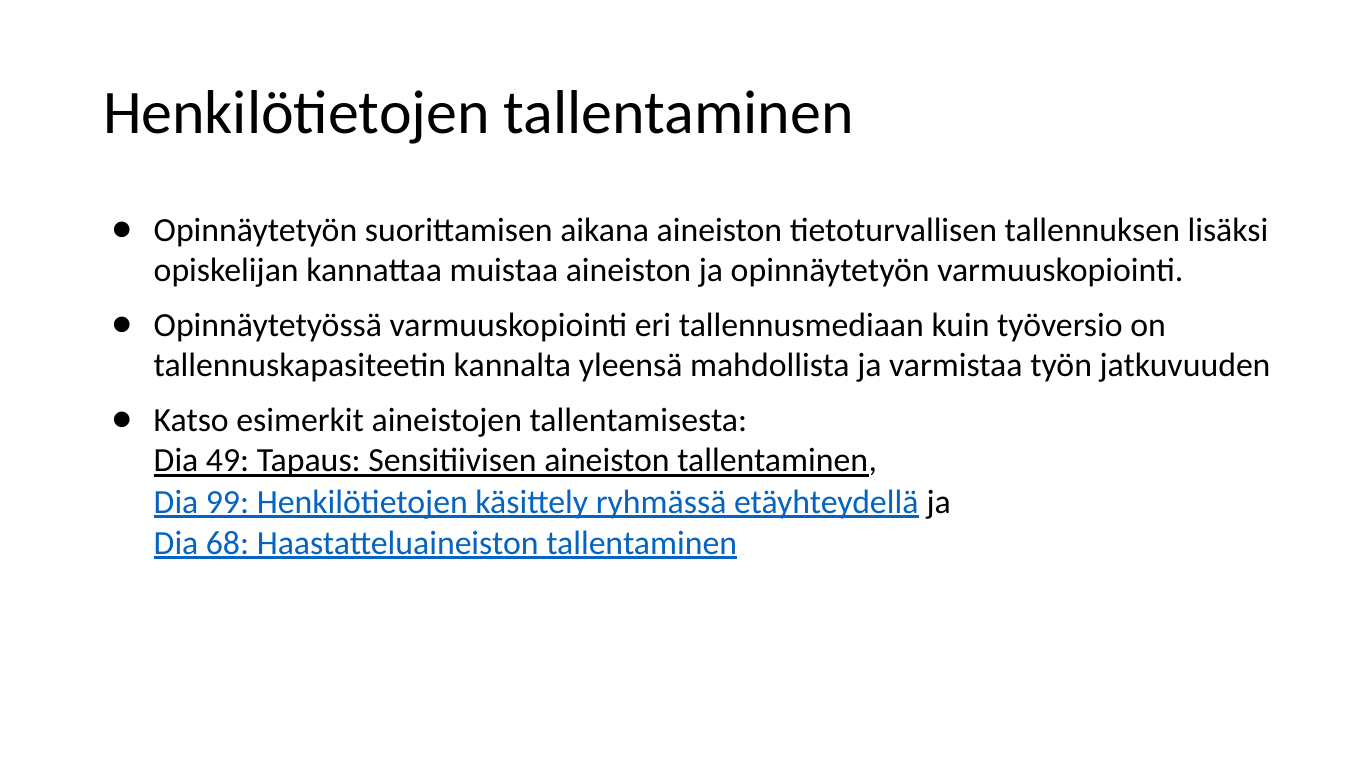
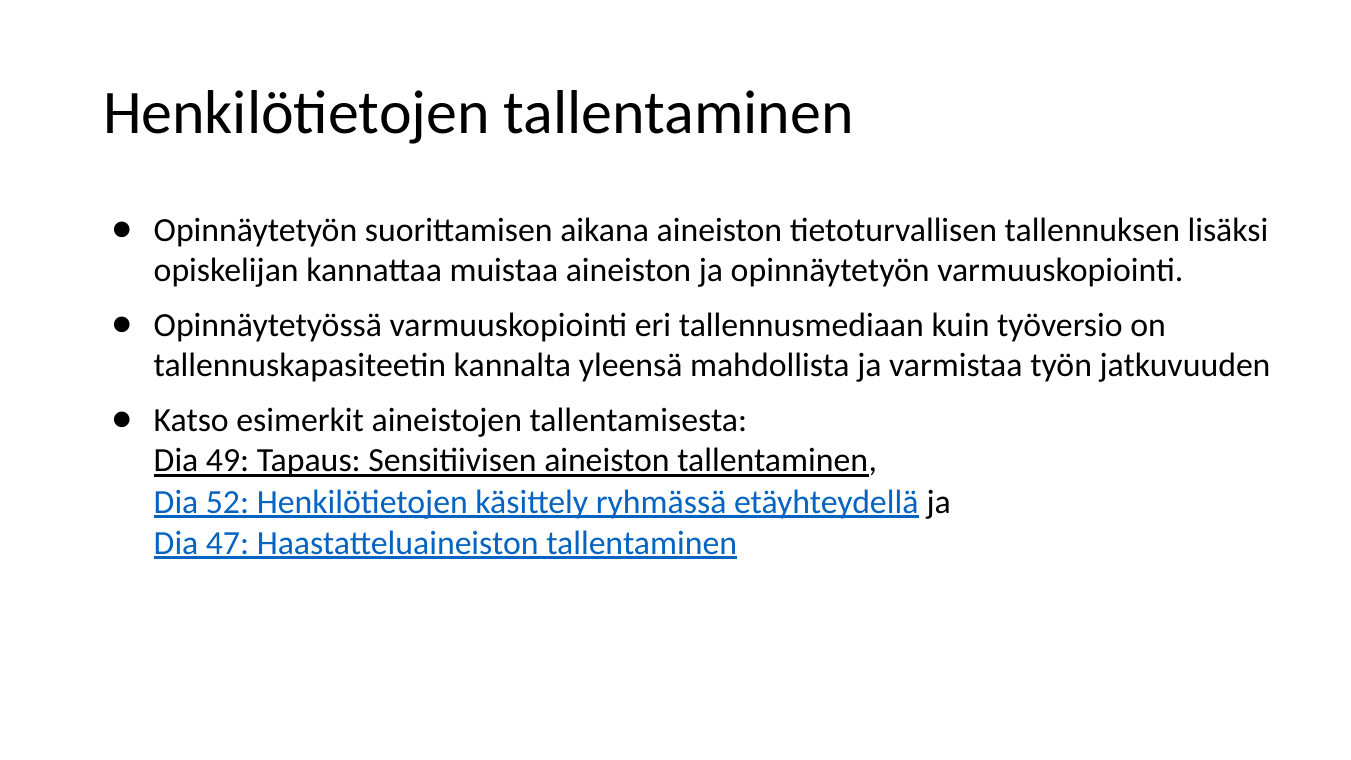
99: 99 -> 52 (227, 502)
68: 68 -> 47 (227, 543)
